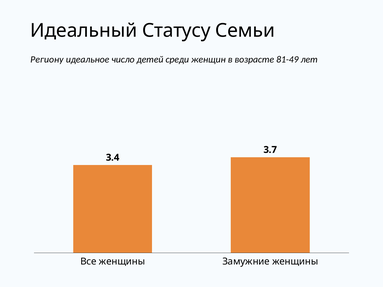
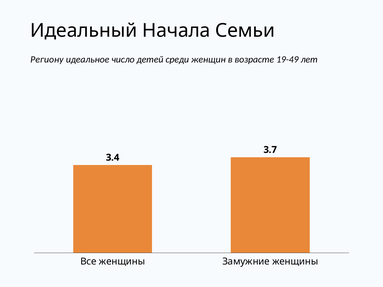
Статусу: Статусу -> Начала (176, 31)
81-49: 81-49 -> 19-49 (287, 59)
